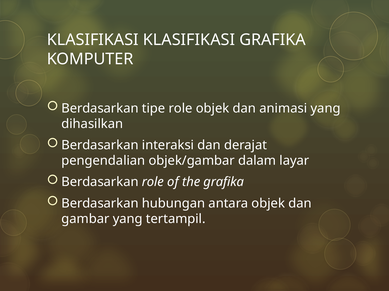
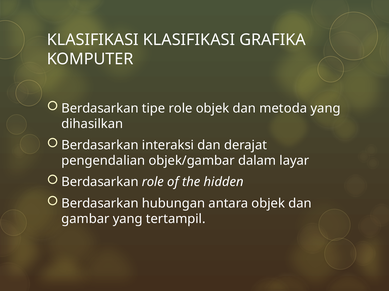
animasi: animasi -> metoda (283, 109)
the grafika: grafika -> hidden (224, 182)
